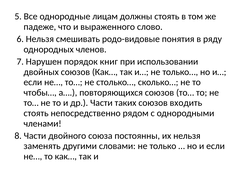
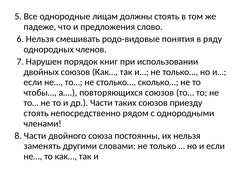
выраженного: выраженного -> предложения (108, 27)
входить: входить -> приезду (186, 103)
